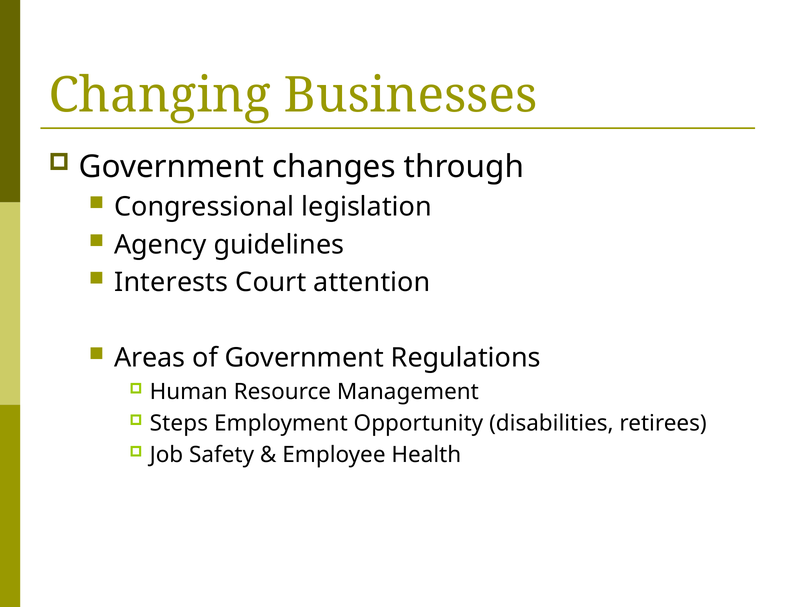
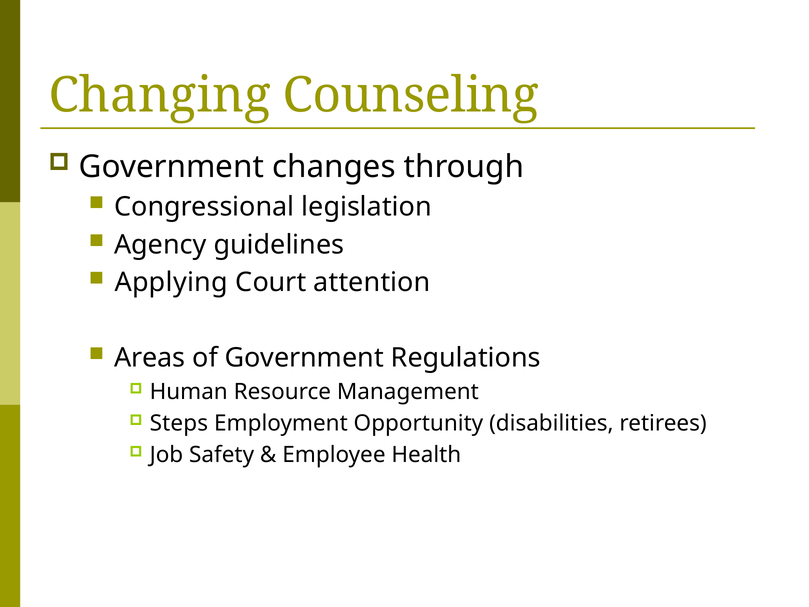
Businesses: Businesses -> Counseling (411, 95)
Interests: Interests -> Applying (171, 282)
